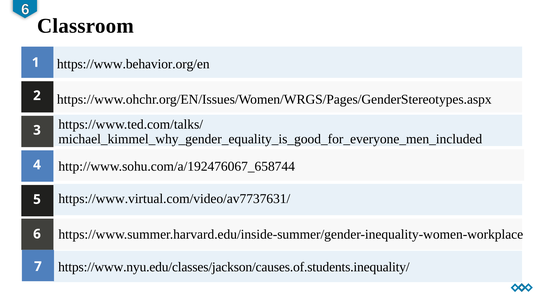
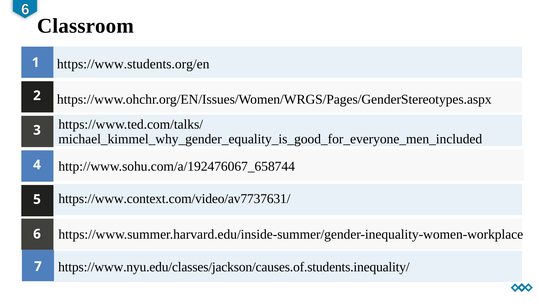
https://www.behavior.org/en: https://www.behavior.org/en -> https://www.students.org/en (133, 64)
https://www.virtual.com/video/av7737631/: https://www.virtual.com/video/av7737631/ -> https://www.context.com/video/av7737631/ (174, 199)
